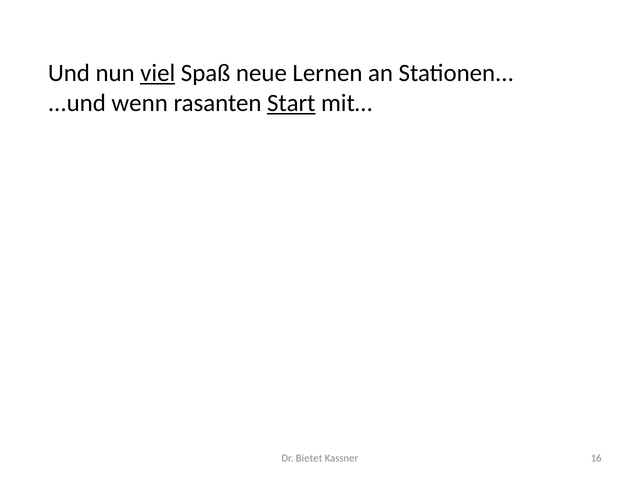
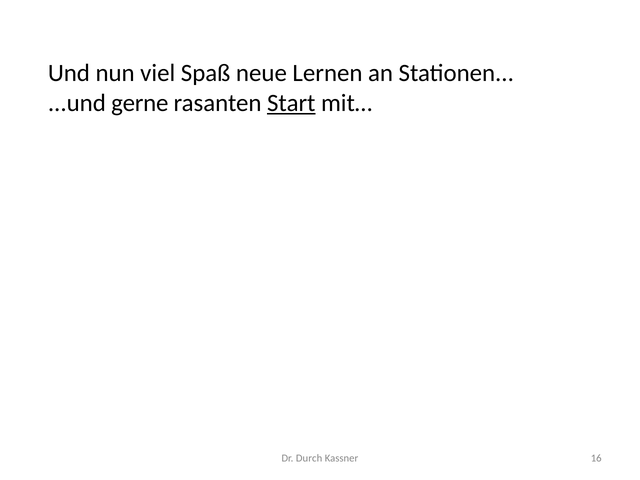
viel underline: present -> none (158, 73)
wenn: wenn -> gerne (140, 103)
Bietet: Bietet -> Durch (309, 458)
